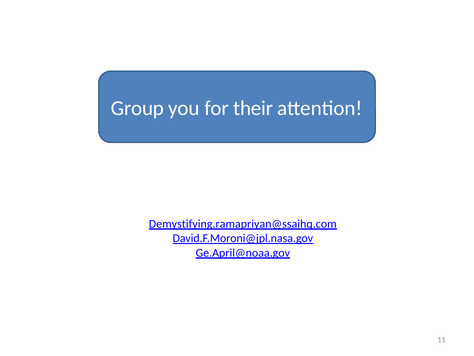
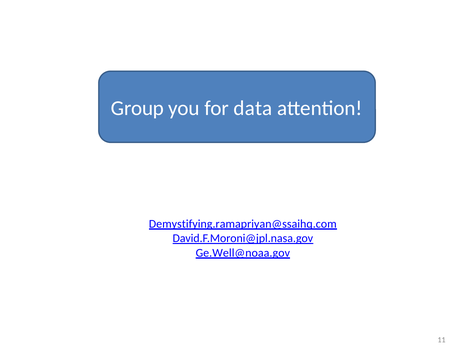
their: their -> data (253, 108)
Ge.April@noaa.gov: Ge.April@noaa.gov -> Ge.Well@noaa.gov (243, 252)
